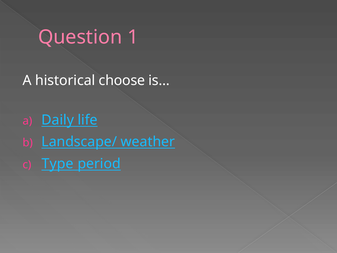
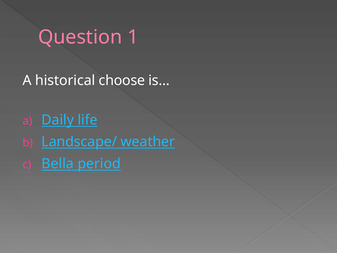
Type: Type -> Bella (58, 164)
